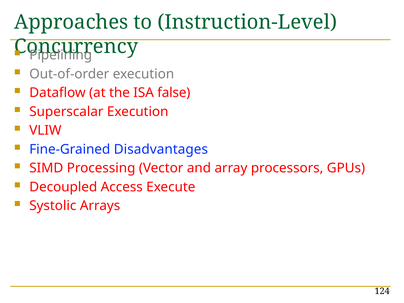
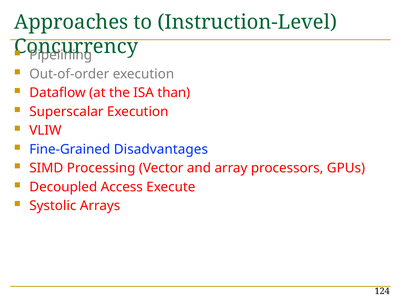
false: false -> than (174, 93)
